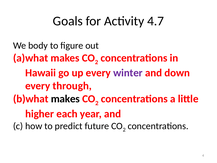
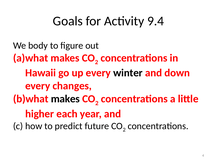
4.7: 4.7 -> 9.4 (156, 21)
winter colour: purple -> black (128, 73)
through: through -> changes (72, 86)
